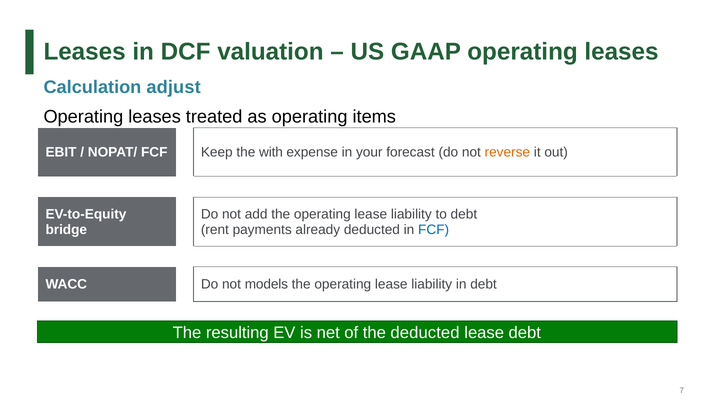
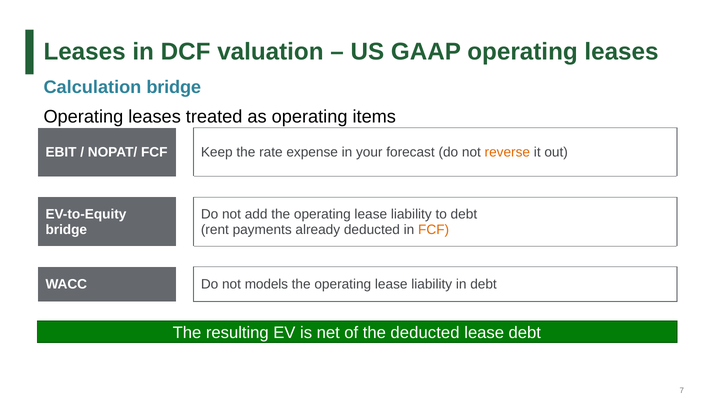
Calculation adjust: adjust -> bridge (174, 87)
with: with -> rate (271, 152)
FCF colour: blue -> orange (434, 229)
